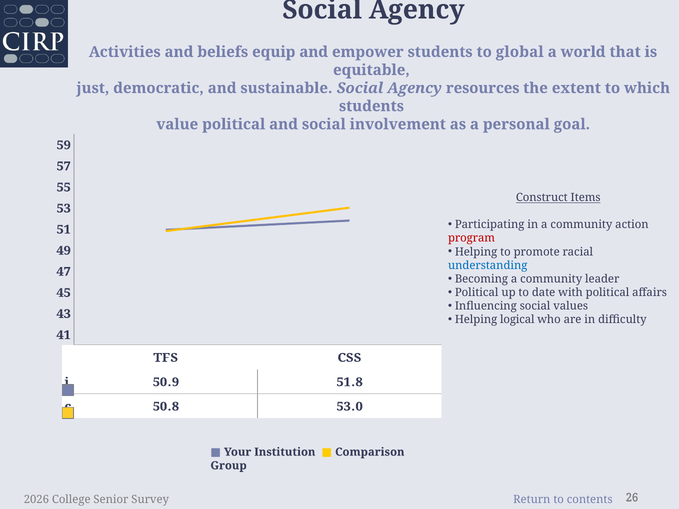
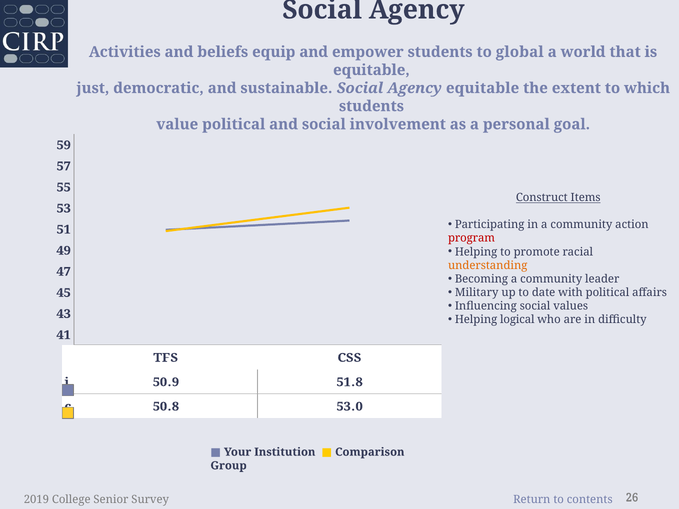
Agency resources: resources -> equitable (483, 88)
understanding colour: blue -> orange (488, 266)
Political: Political -> Military (477, 293)
2026: 2026 -> 2019 (36, 500)
